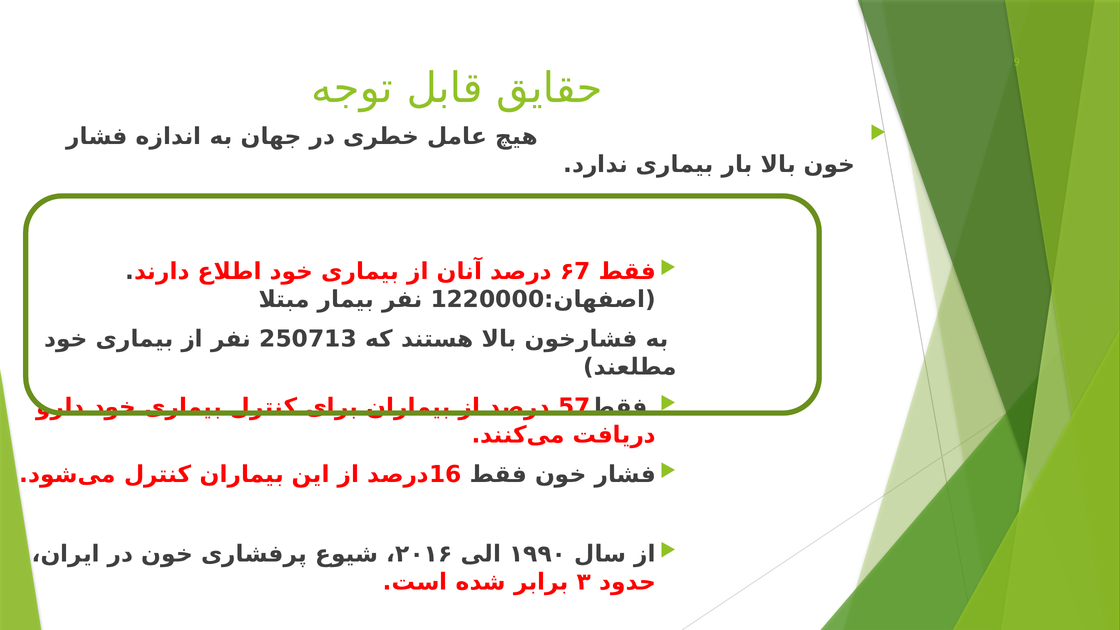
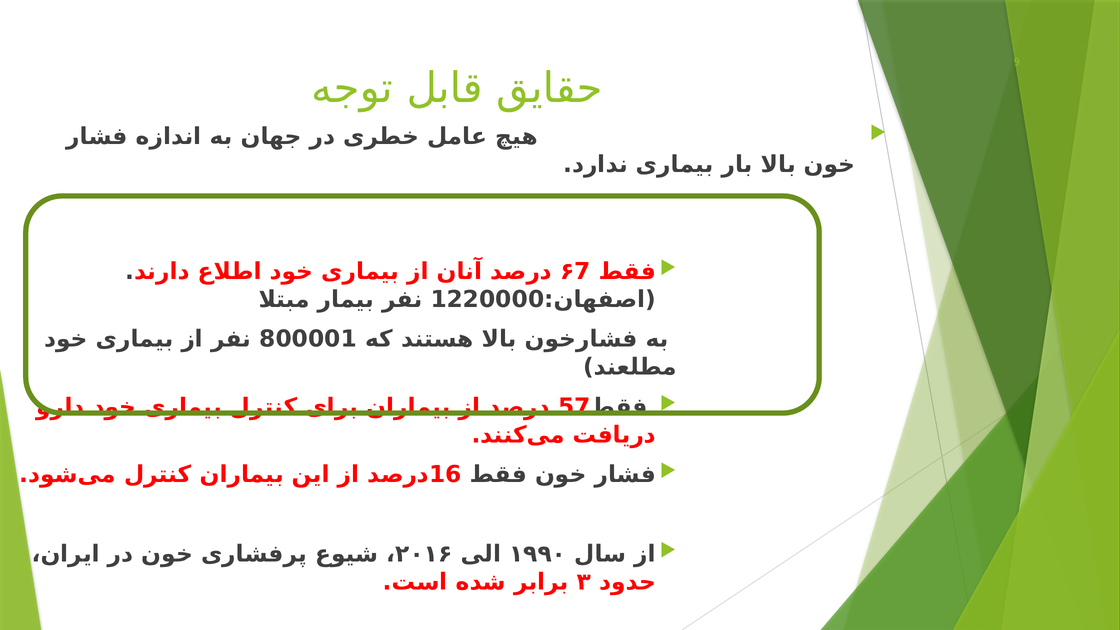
250713: 250713 -> 800001 (308, 339)
